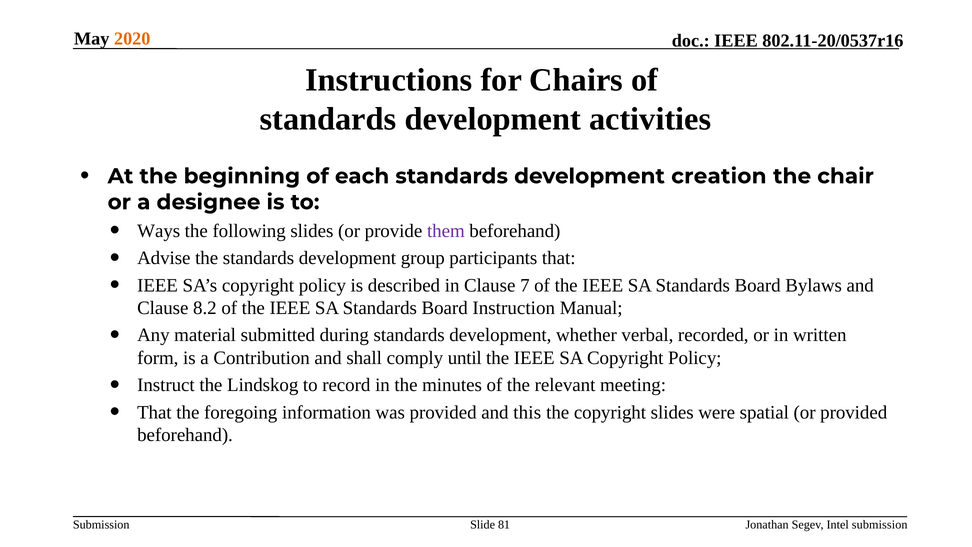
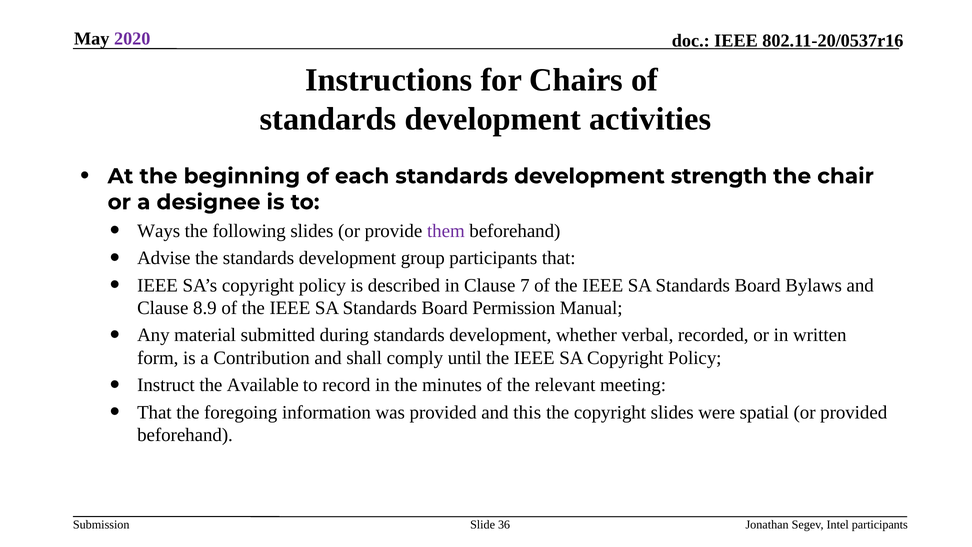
2020 colour: orange -> purple (132, 39)
creation: creation -> strength (719, 176)
8.2: 8.2 -> 8.9 (205, 308)
Instruction: Instruction -> Permission (514, 308)
Lindskog: Lindskog -> Available (263, 385)
81: 81 -> 36 (504, 524)
Intel submission: submission -> participants (880, 524)
